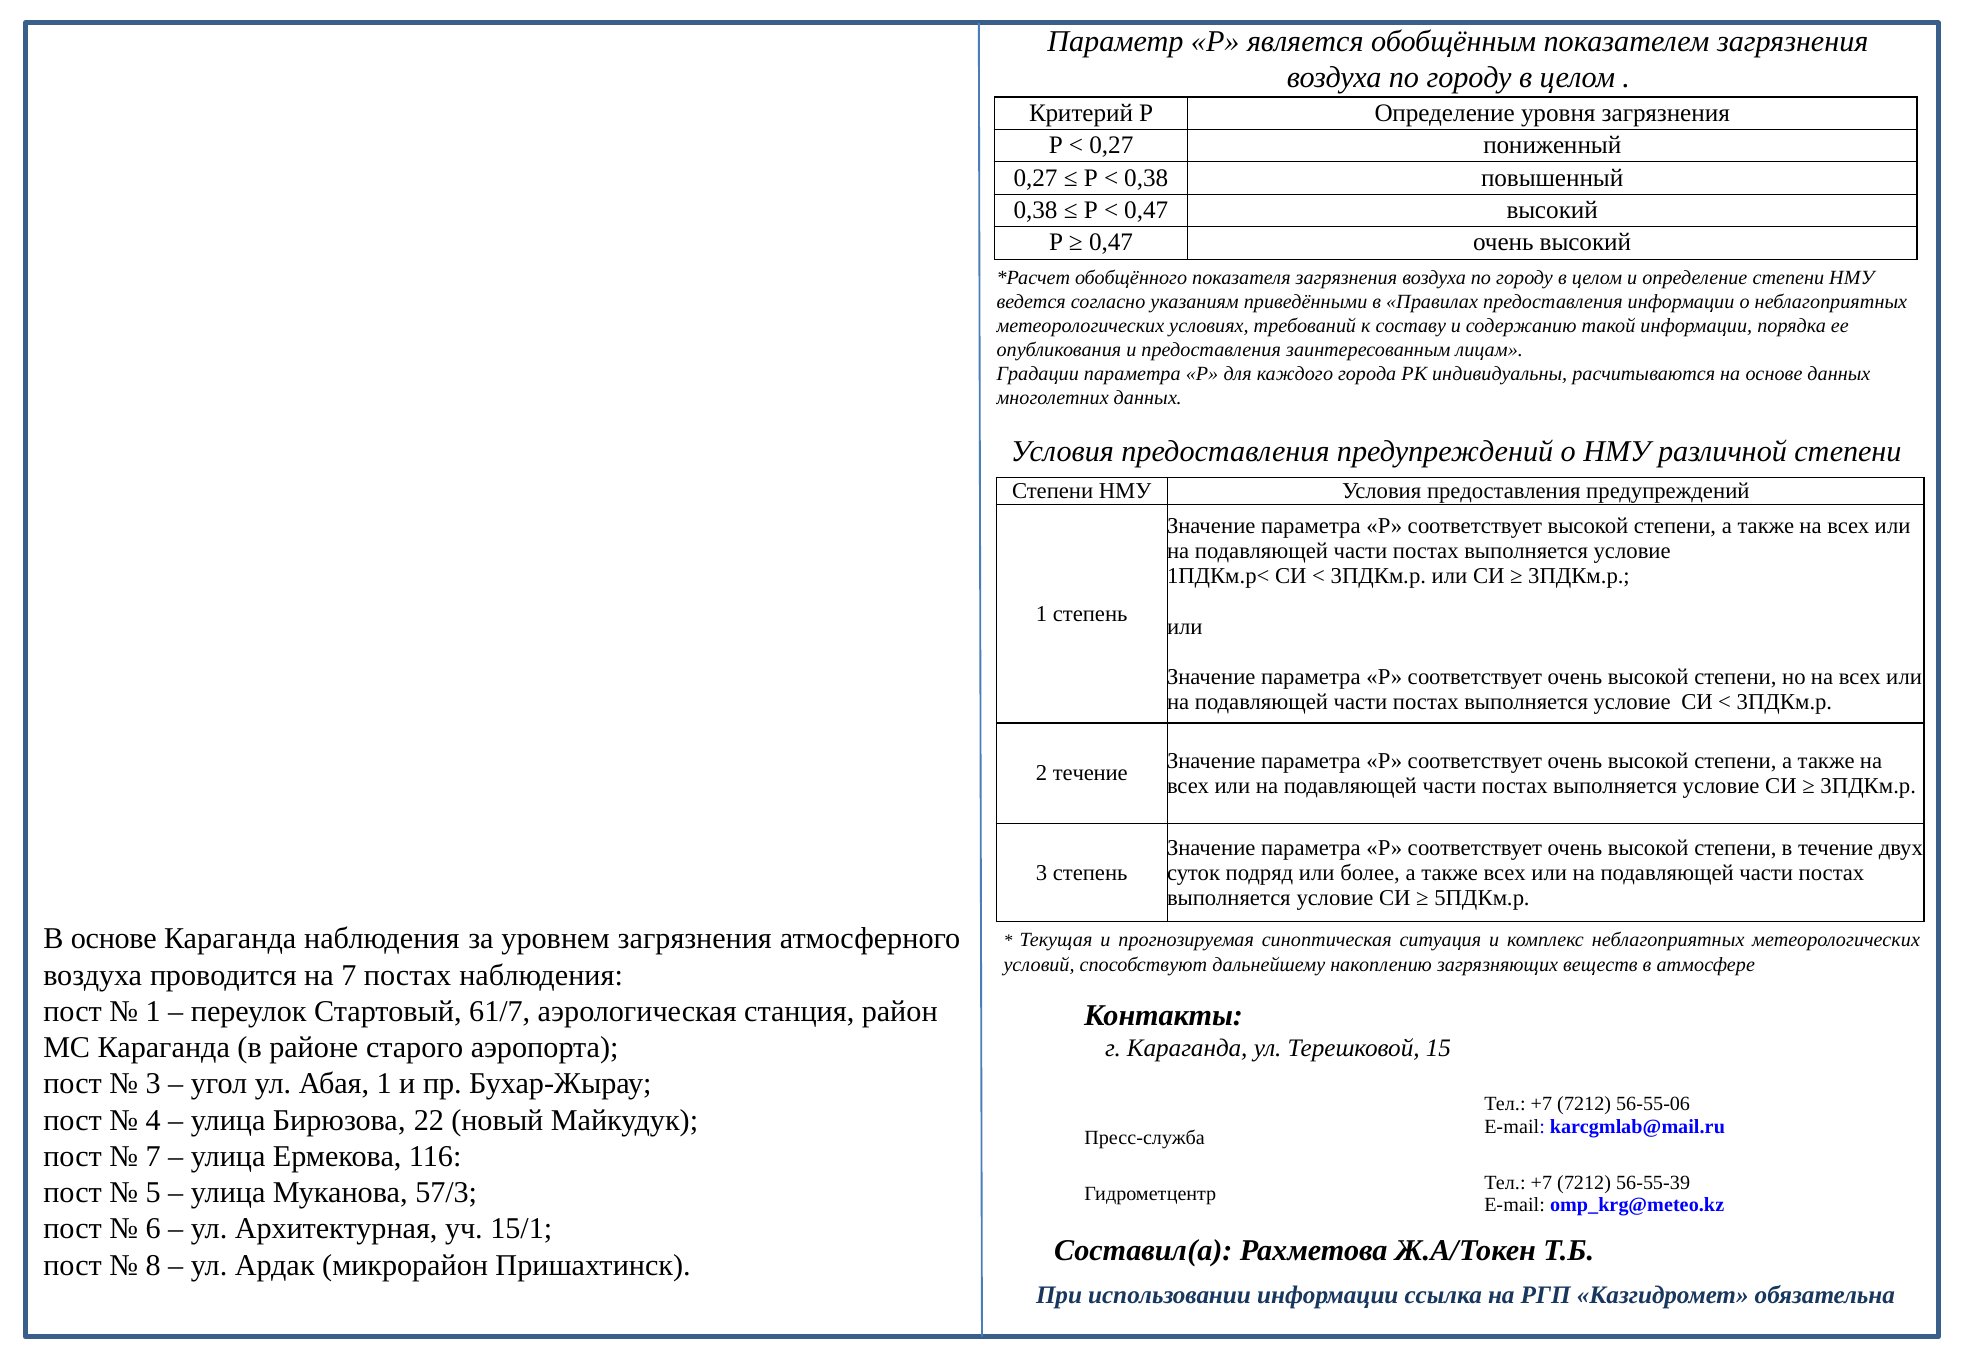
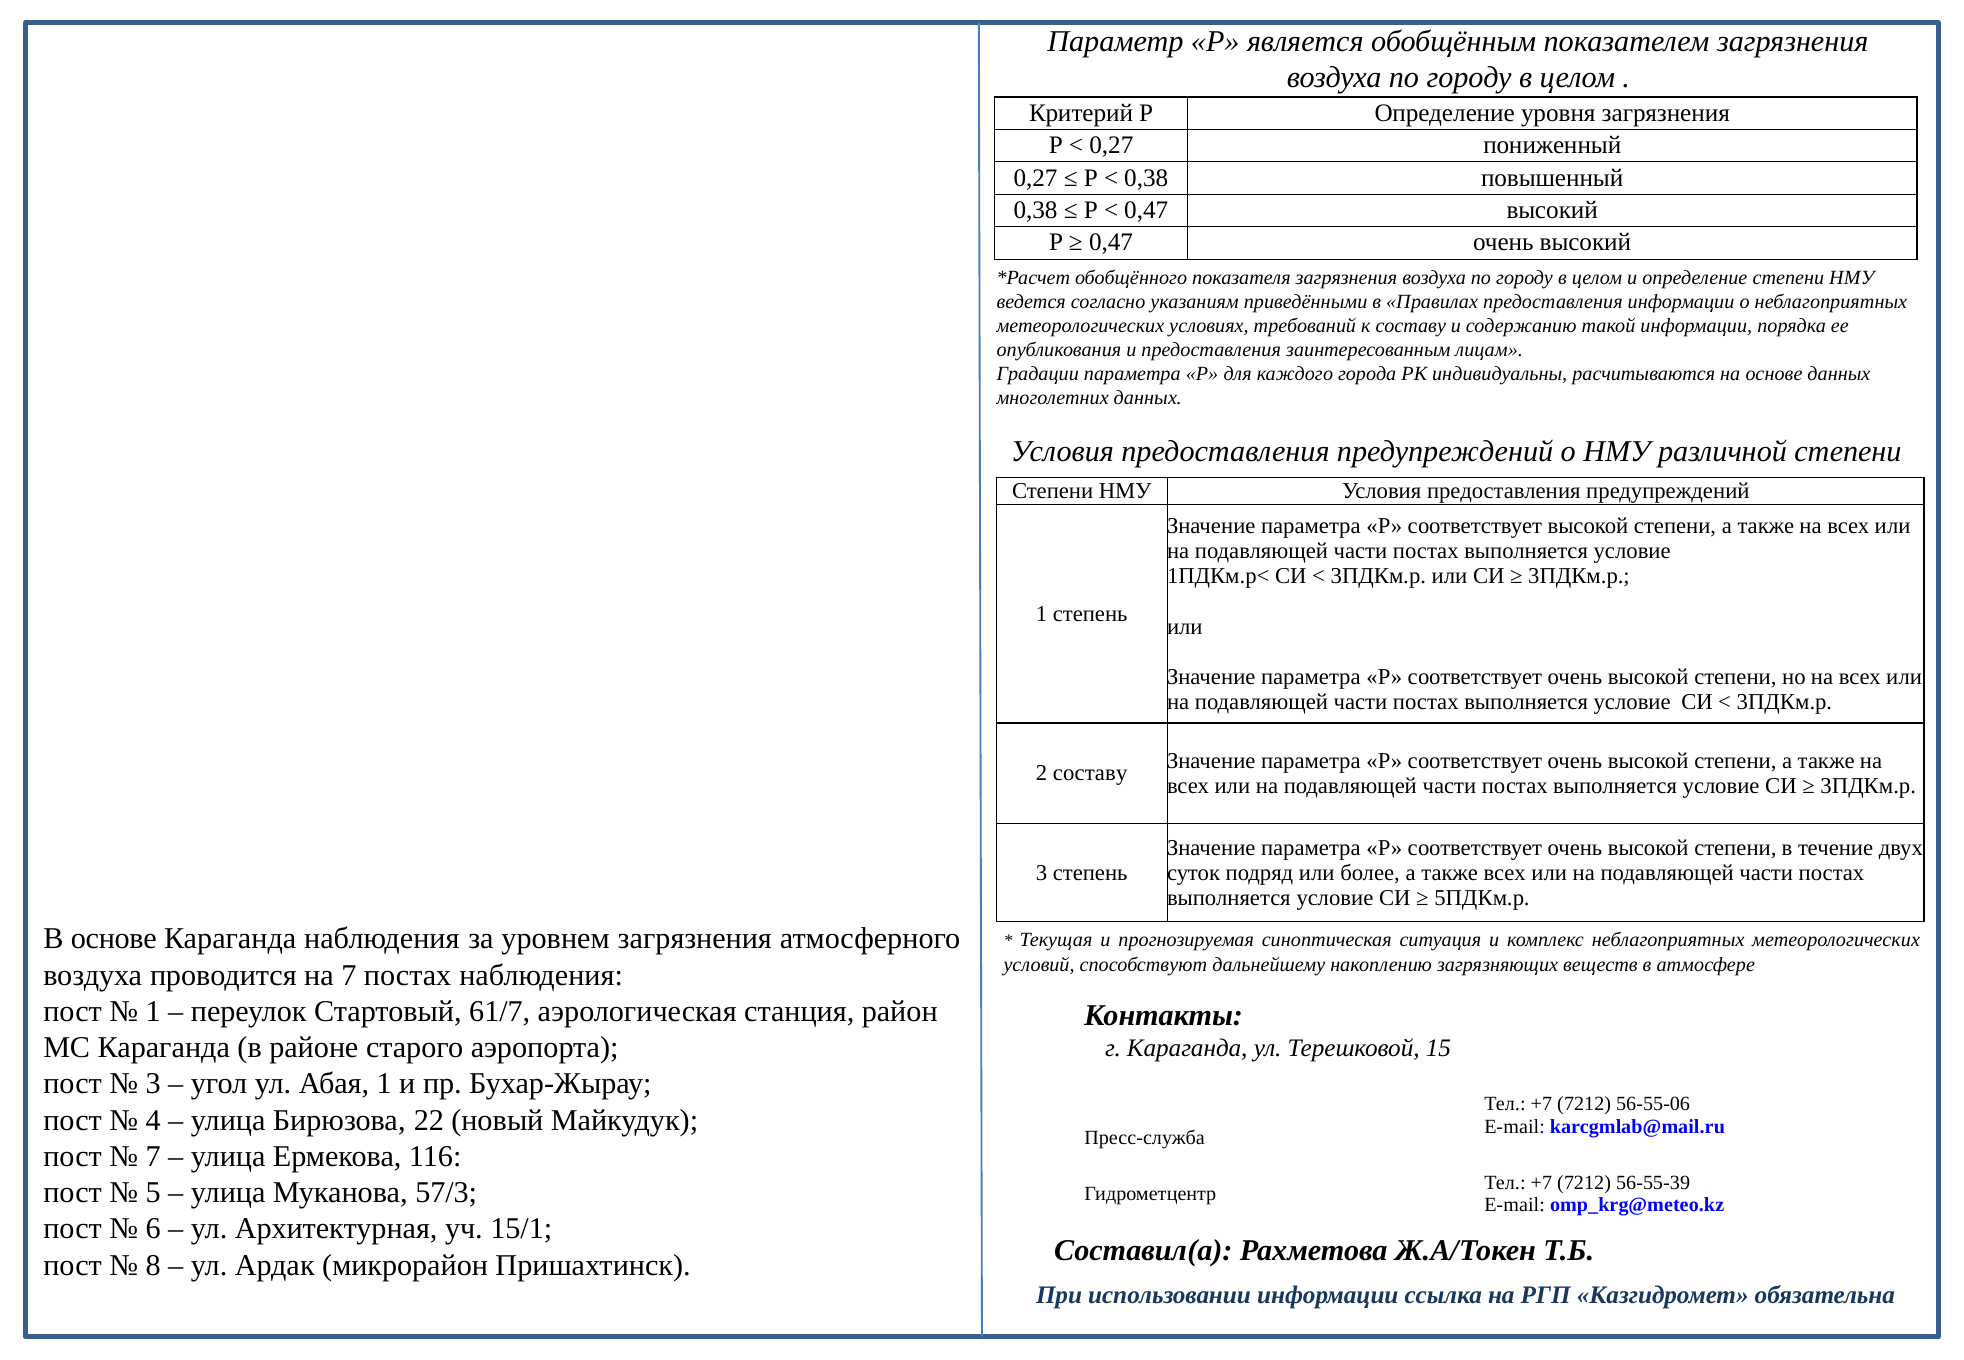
2 течение: течение -> составу (1090, 773)
